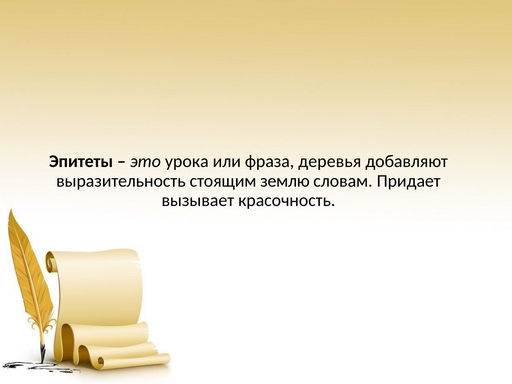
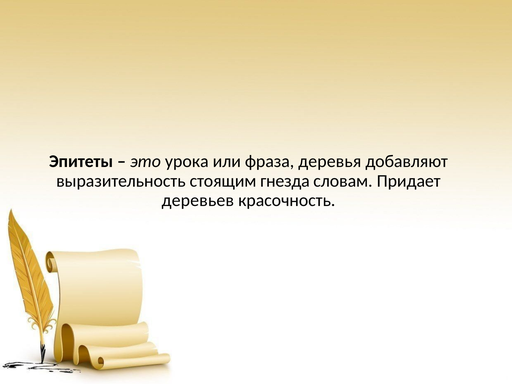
землю: землю -> гнезда (285, 181)
вызывает: вызывает -> деревьев (198, 200)
